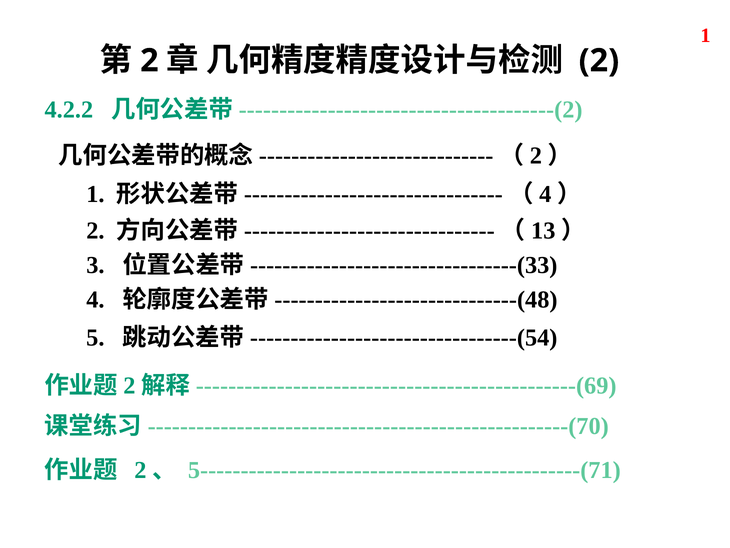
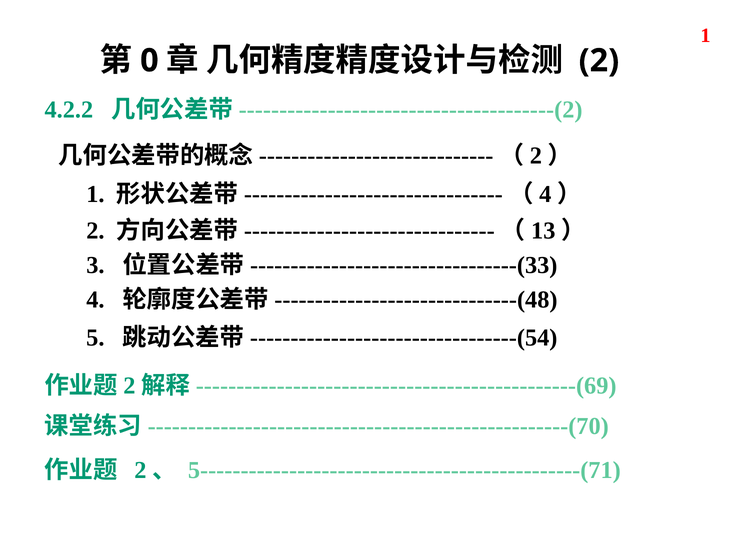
2: 2 -> 0 (149, 61)
